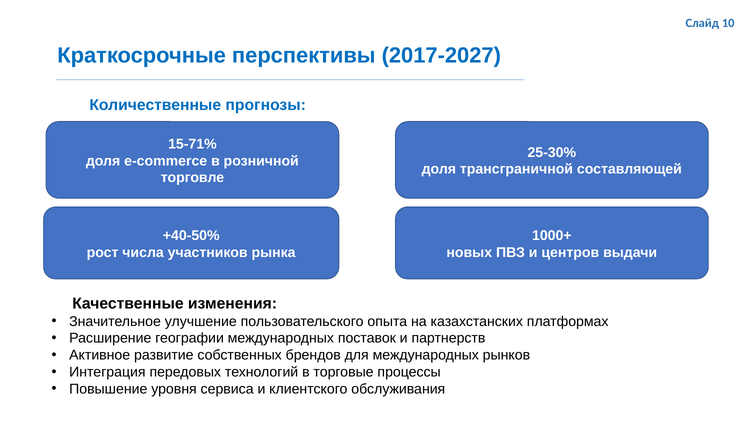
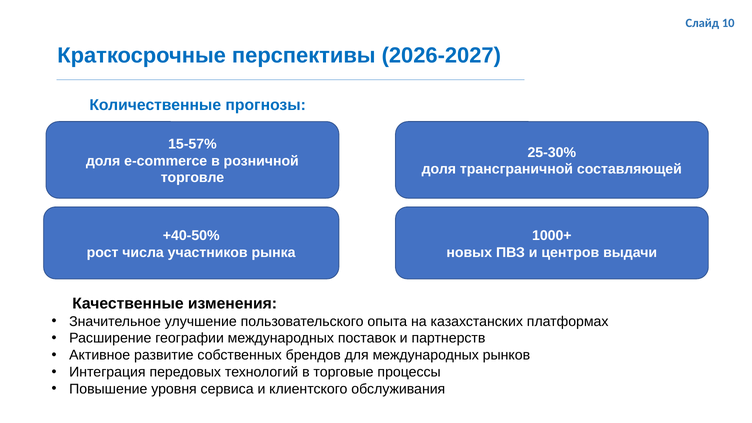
2017-2027: 2017-2027 -> 2026-2027 (441, 55)
15-71%: 15-71% -> 15-57% (192, 144)
